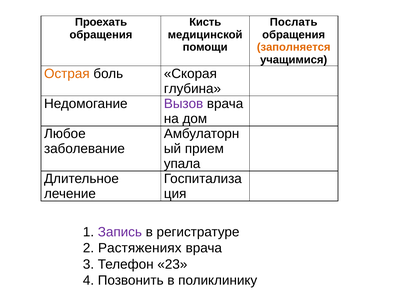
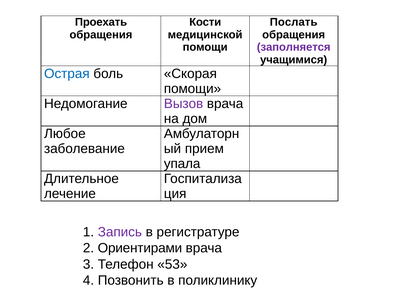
Кисть: Кисть -> Кости (205, 22)
заполняется colour: orange -> purple (294, 47)
Острая colour: orange -> blue (67, 74)
глубина: глубина -> помощи (193, 89)
Растяжениях: Растяжениях -> Ориентирами (140, 248)
23: 23 -> 53 (172, 264)
